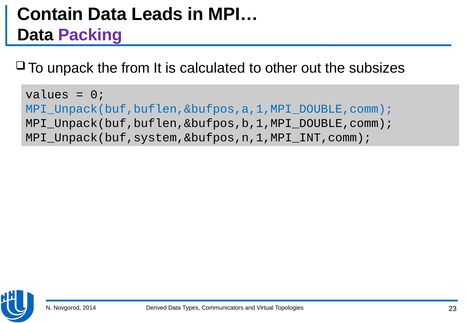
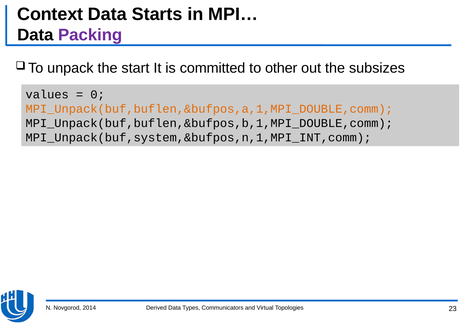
Contain: Contain -> Context (50, 14)
Leads: Leads -> Starts (157, 14)
from: from -> start (135, 68)
calculated: calculated -> committed (213, 68)
MPI_Unpack(buf,buflen,&bufpos,a,1,MPI_DOUBLE,comm colour: blue -> orange (209, 109)
